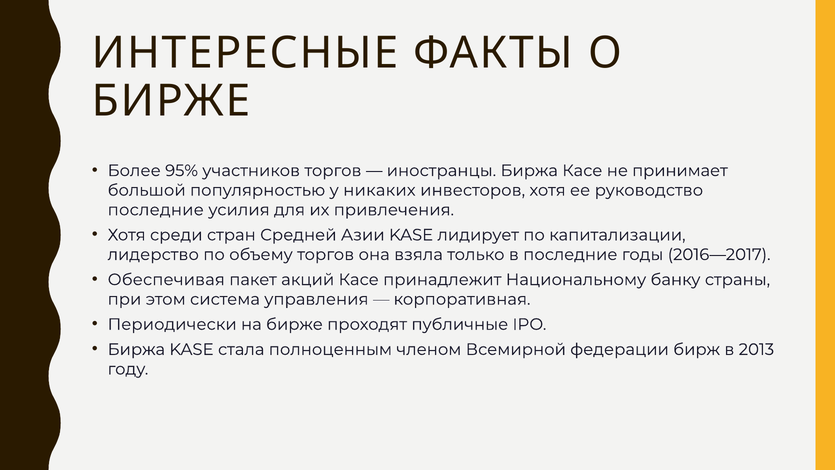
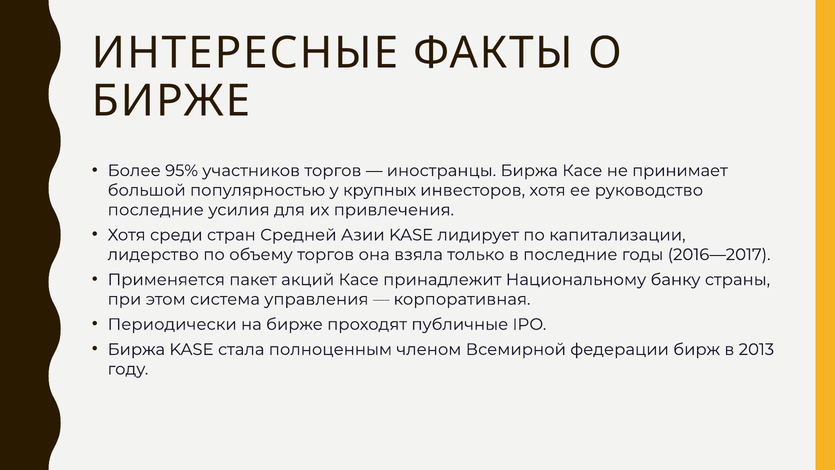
никаких: никаких -> крупных (380, 190)
Обеспечивая: Обеспечивая -> Применяется (166, 279)
